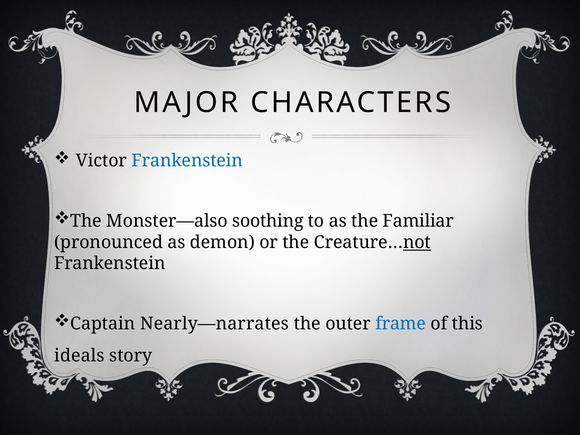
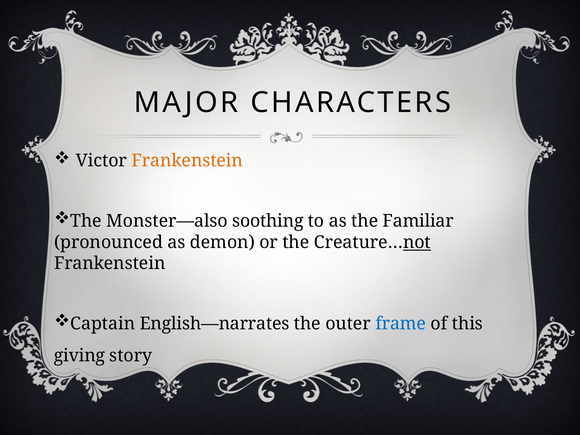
Frankenstein colour: blue -> orange (187, 161)
Nearly—narrates: Nearly—narrates -> English—narrates (215, 324)
ideals: ideals -> giving (80, 356)
